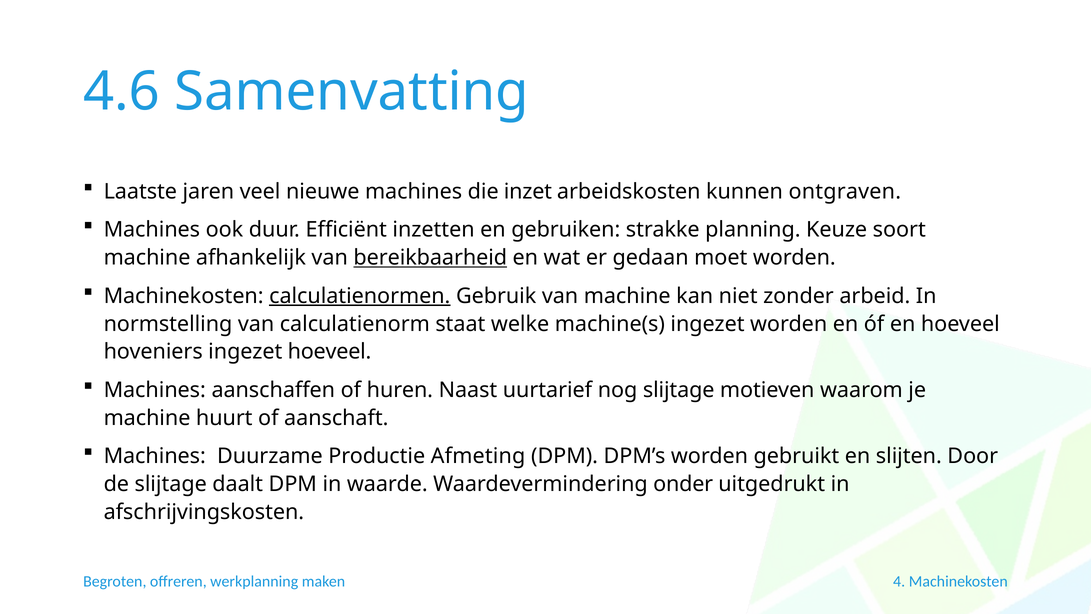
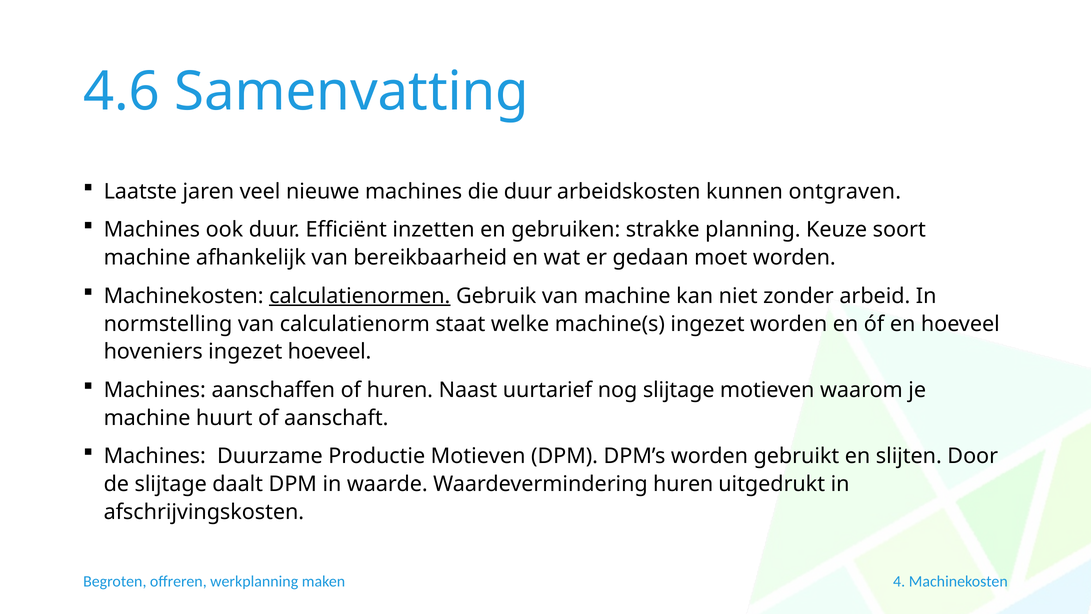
die inzet: inzet -> duur (528, 191)
bereikbaarheid underline: present -> none (430, 258)
Productie Afmeting: Afmeting -> Motieven (478, 456)
Waardevermindering onder: onder -> huren (683, 484)
